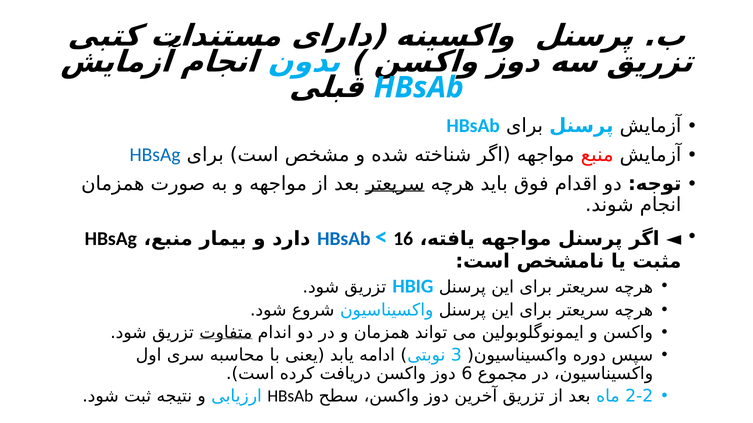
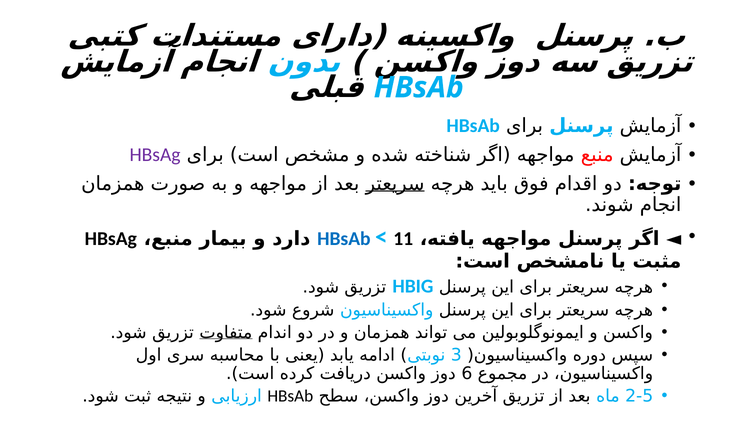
HBsAg colour: blue -> purple (155, 155)
16: 16 -> 11 (403, 239)
2-2: 2-2 -> 2-5 (639, 397)
